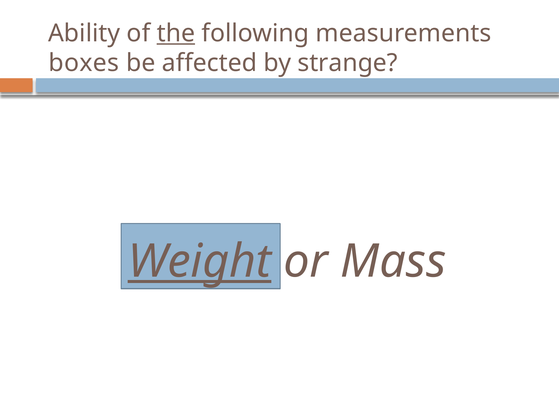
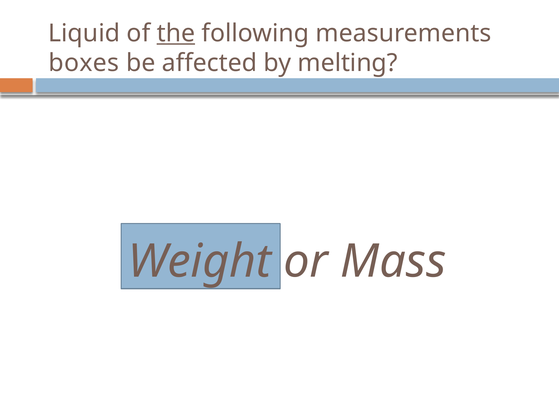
Ability: Ability -> Liquid (84, 33)
strange: strange -> melting (348, 63)
Weight underline: present -> none (200, 262)
